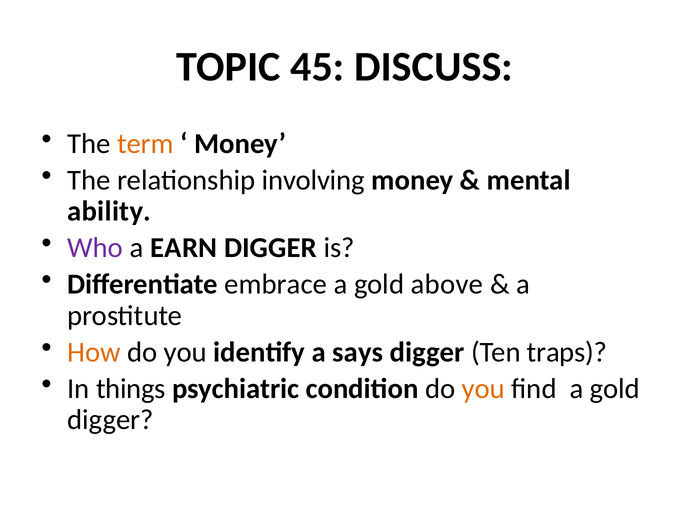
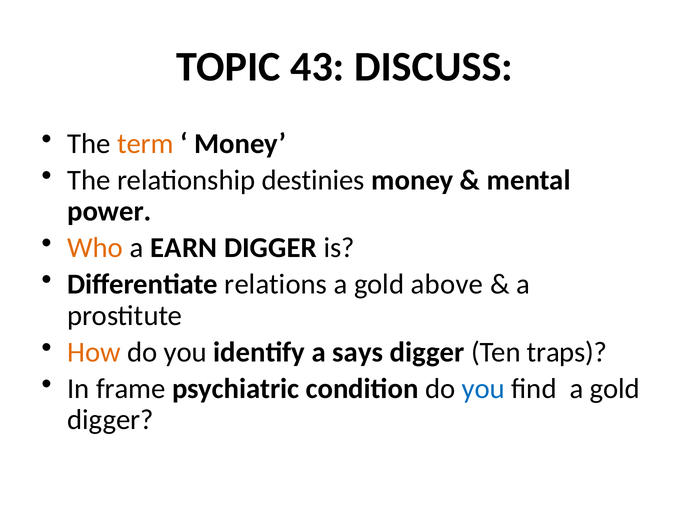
45: 45 -> 43 (317, 67)
involving: involving -> destinies (313, 180)
ability: ability -> power (109, 211)
Who colour: purple -> orange (95, 248)
embrace: embrace -> relations (276, 284)
things: things -> frame (131, 388)
you colour: orange -> blue (483, 388)
